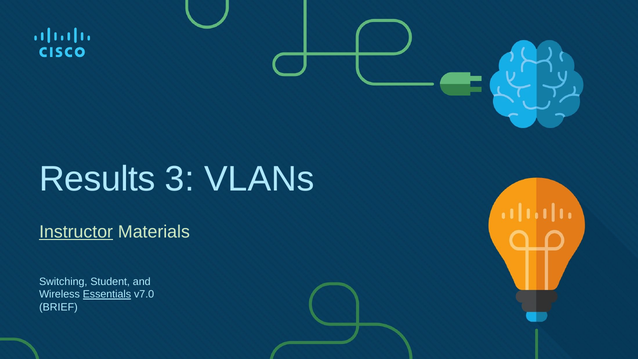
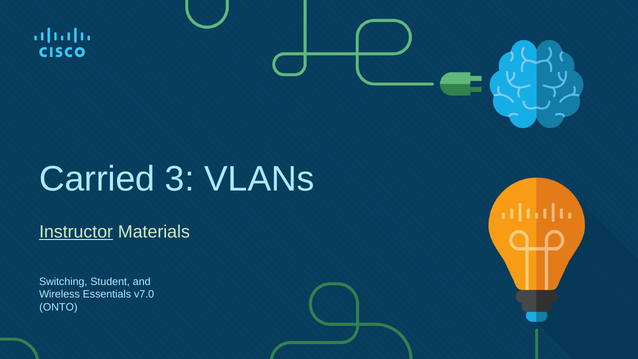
Results: Results -> Carried (97, 179)
Essentials underline: present -> none (107, 294)
BRIEF: BRIEF -> ONTO (58, 307)
